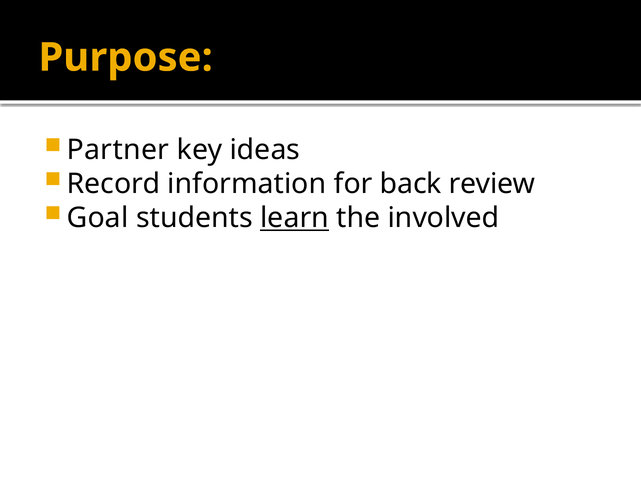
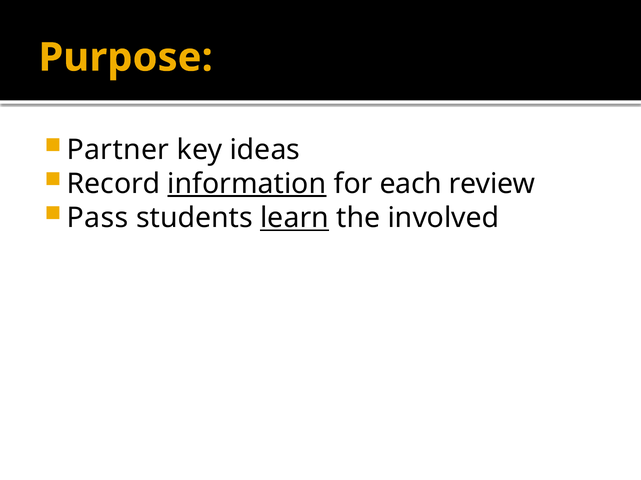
information underline: none -> present (247, 184)
back: back -> each (411, 184)
Goal: Goal -> Pass (98, 218)
